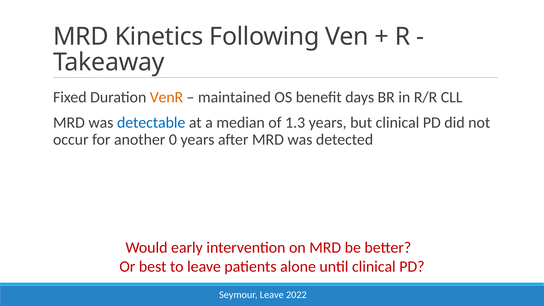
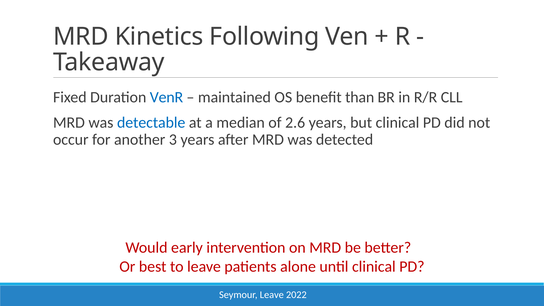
VenR colour: orange -> blue (166, 97)
days: days -> than (360, 97)
1.3: 1.3 -> 2.6 (295, 122)
0: 0 -> 3 (173, 140)
